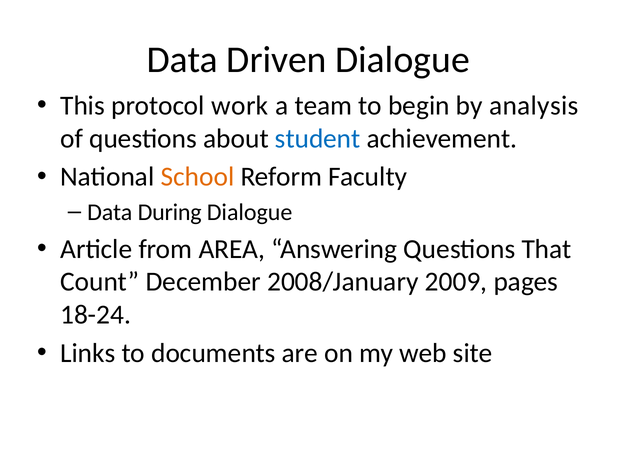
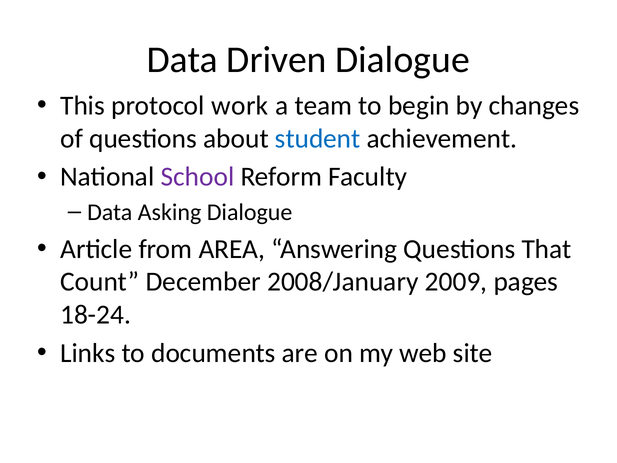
analysis: analysis -> changes (534, 106)
School colour: orange -> purple (197, 177)
During: During -> Asking (170, 212)
